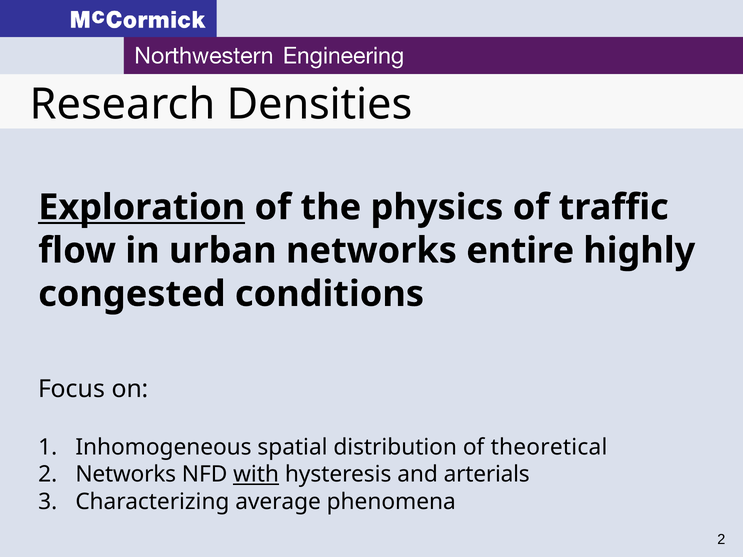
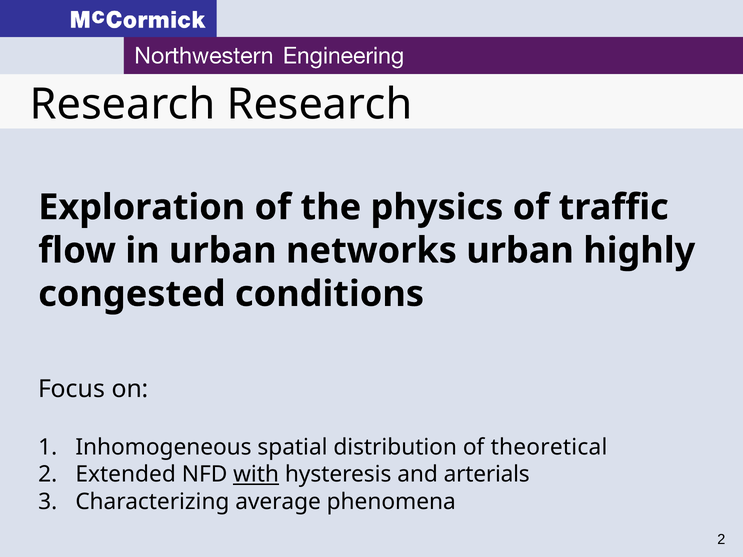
Research Densities: Densities -> Research (320, 104)
Exploration underline: present -> none (142, 207)
networks entire: entire -> urban (520, 251)
2 Networks: Networks -> Extended (126, 475)
